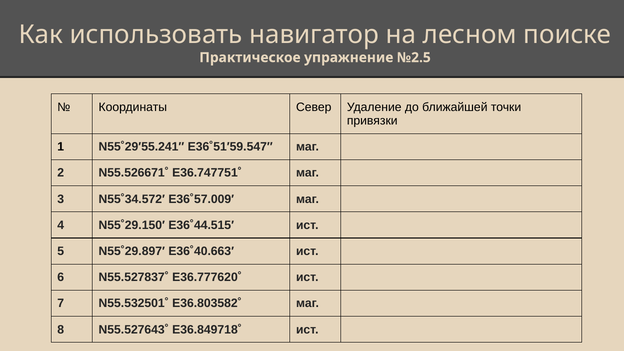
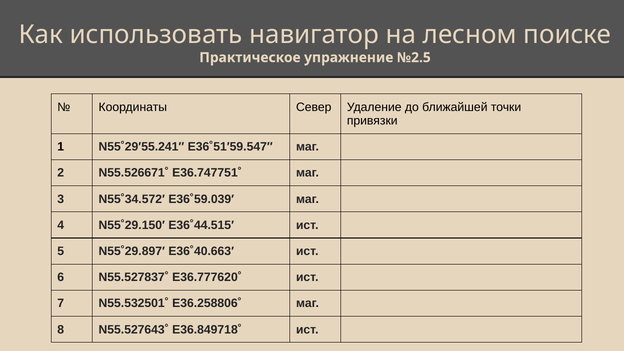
E36˚57.009′: E36˚57.009′ -> E36˚59.039′ (201, 199)
E36.803582˚: E36.803582˚ -> E36.258806˚ (207, 303)
